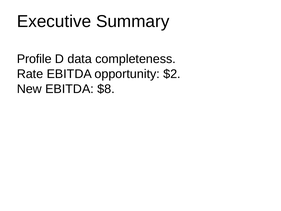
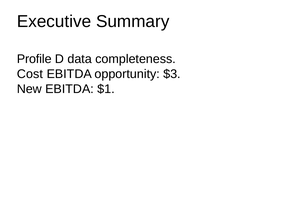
Rate: Rate -> Cost (30, 74)
$2: $2 -> $3 (172, 74)
$8: $8 -> $1 (106, 89)
